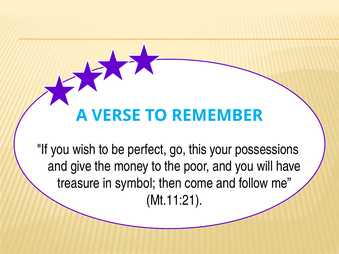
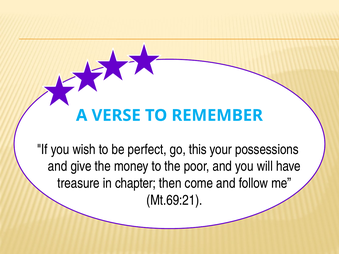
symbol: symbol -> chapter (135, 183)
Mt.11:21: Mt.11:21 -> Mt.69:21 (174, 200)
